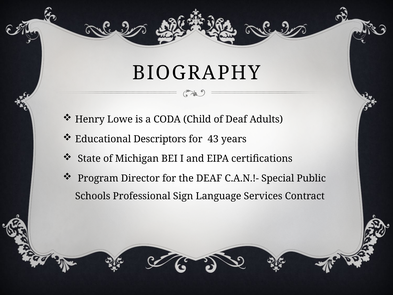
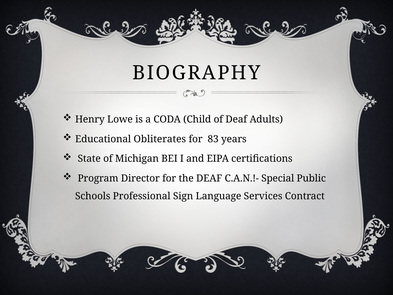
Descriptors: Descriptors -> Obliterates (160, 139)
43: 43 -> 83 (213, 139)
